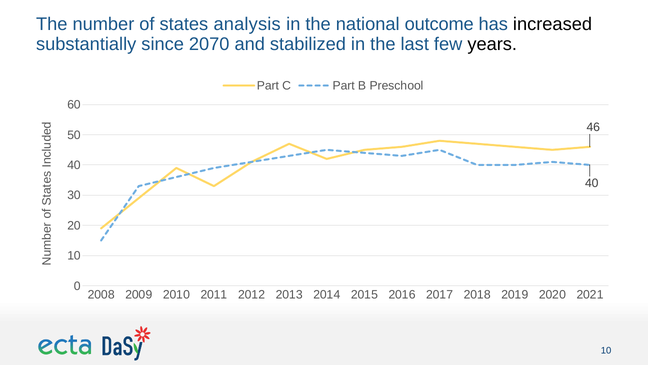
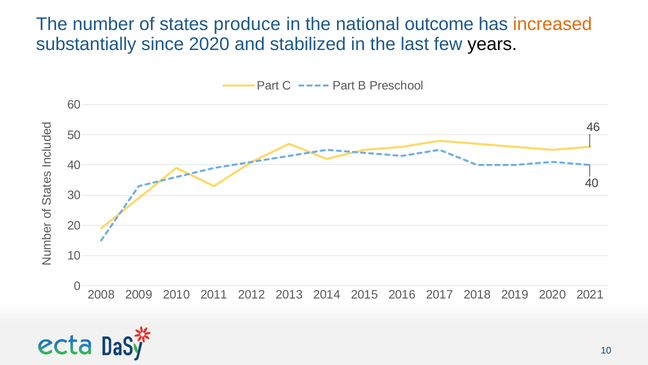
analysis: analysis -> produce (247, 24)
increased colour: black -> orange (552, 24)
since 2070: 2070 -> 2020 (209, 44)
